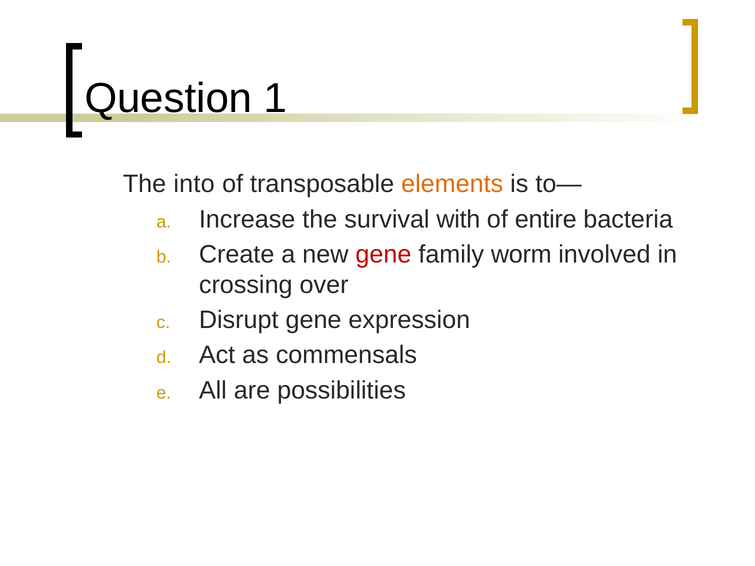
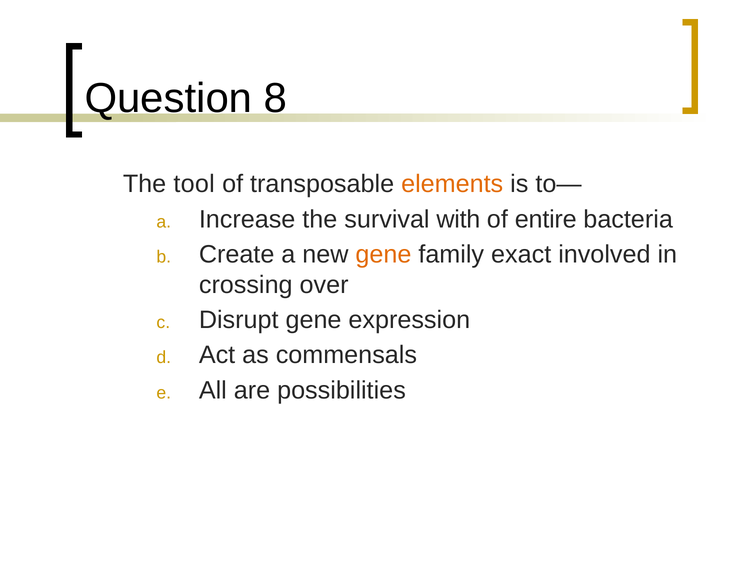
1: 1 -> 8 (275, 99)
into: into -> tool (194, 184)
gene colour: red -> orange (383, 255)
worm: worm -> exact (521, 255)
